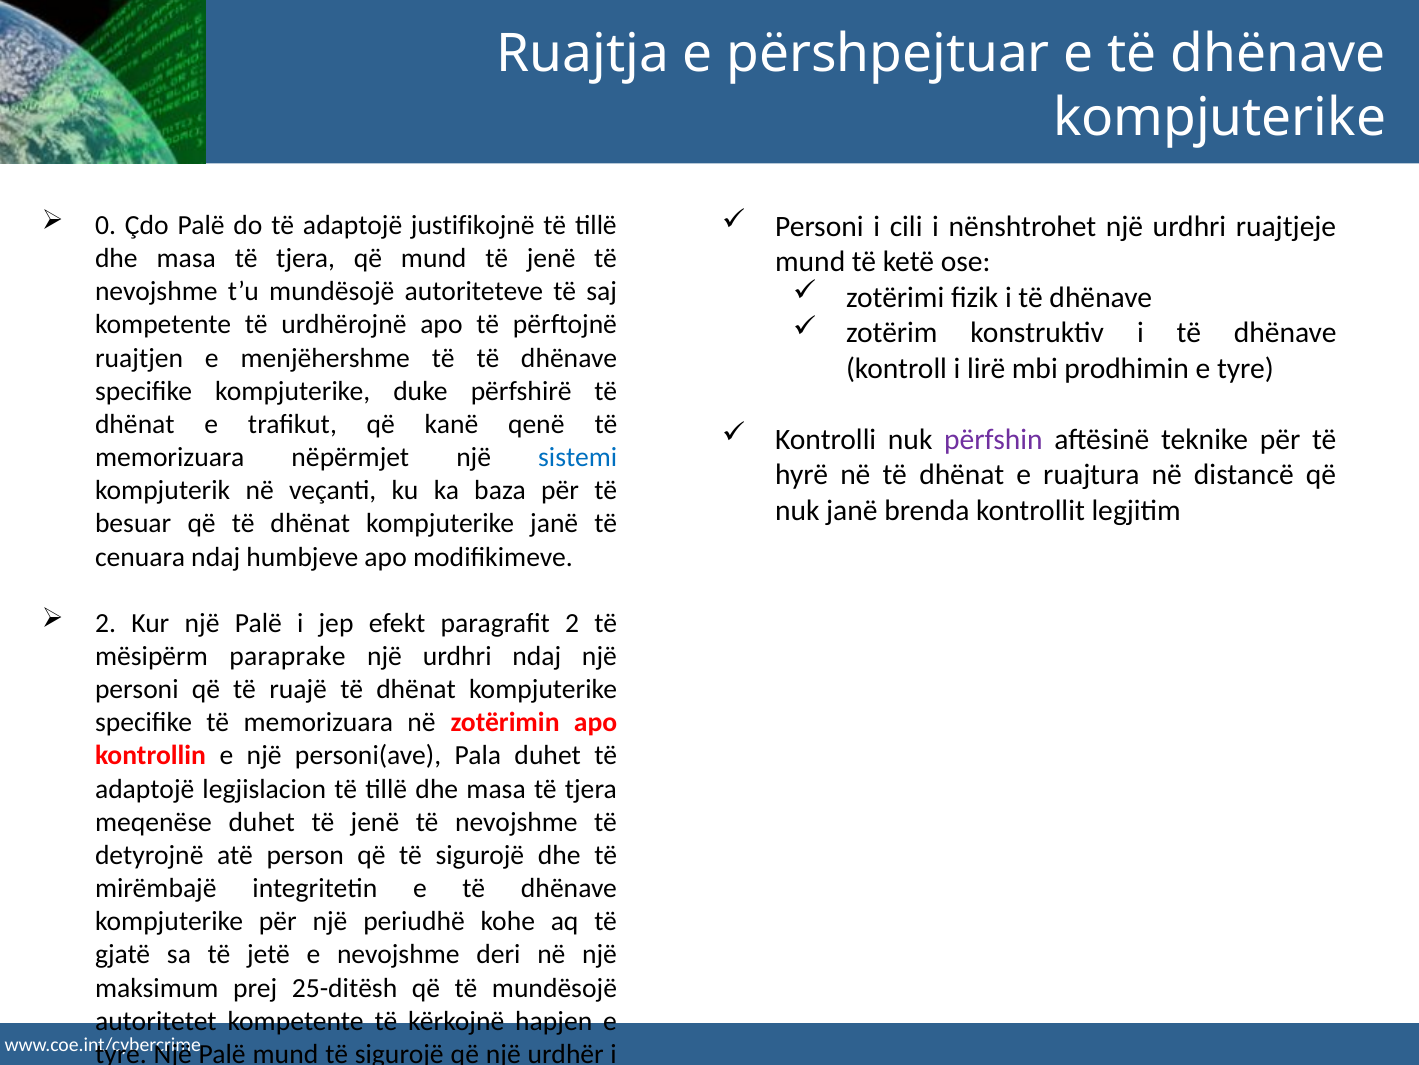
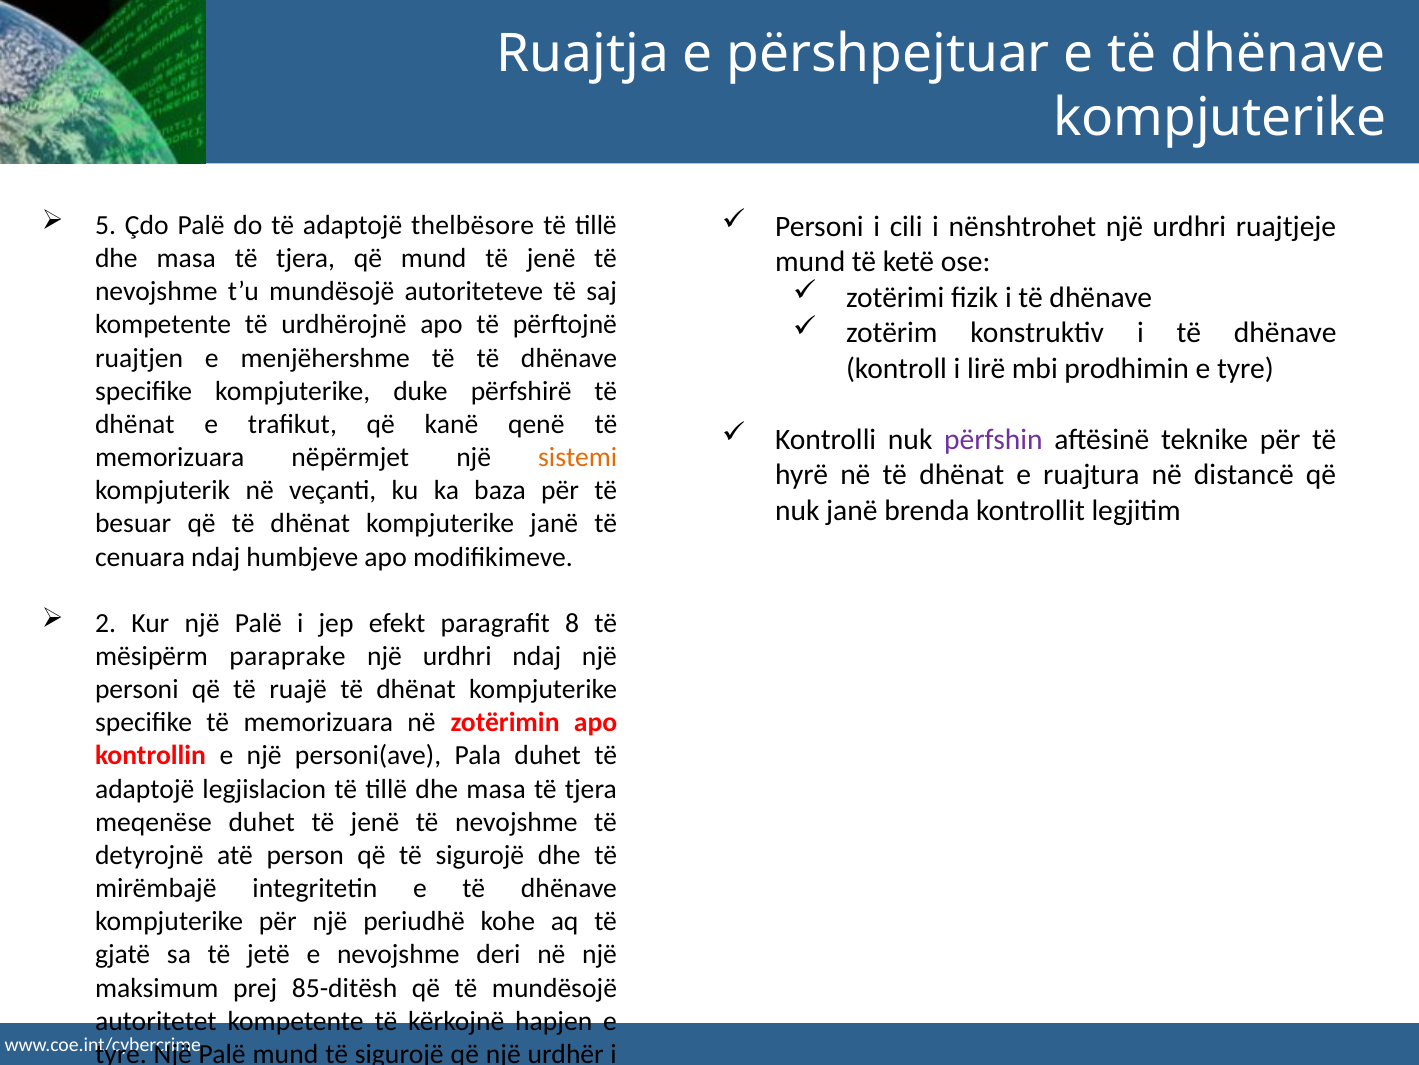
0: 0 -> 5 (106, 225)
justifikojnë: justifikojnë -> thelbësore (473, 225)
sistemi colour: blue -> orange (578, 457)
paragrafit 2: 2 -> 8 (572, 623)
25-ditësh: 25-ditësh -> 85-ditësh (345, 987)
